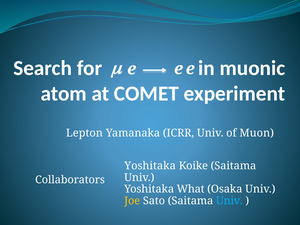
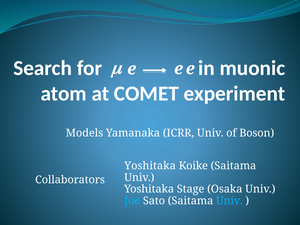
Lepton: Lepton -> Models (84, 133)
Muon: Muon -> Boson (257, 133)
What: What -> Stage (191, 189)
Joe colour: yellow -> light blue (132, 201)
